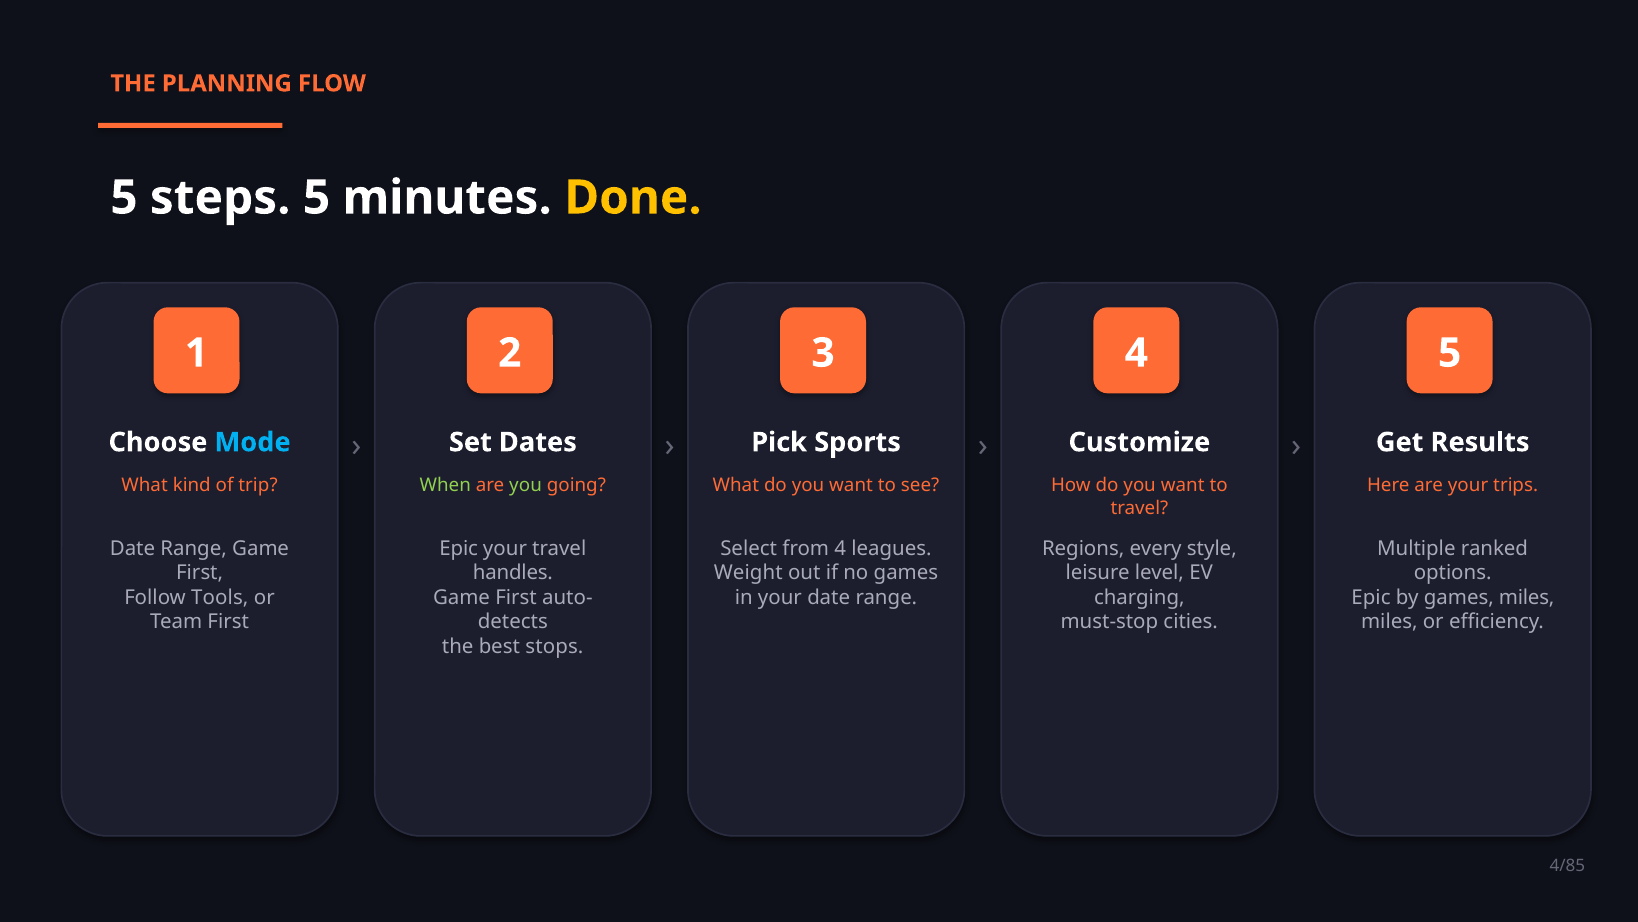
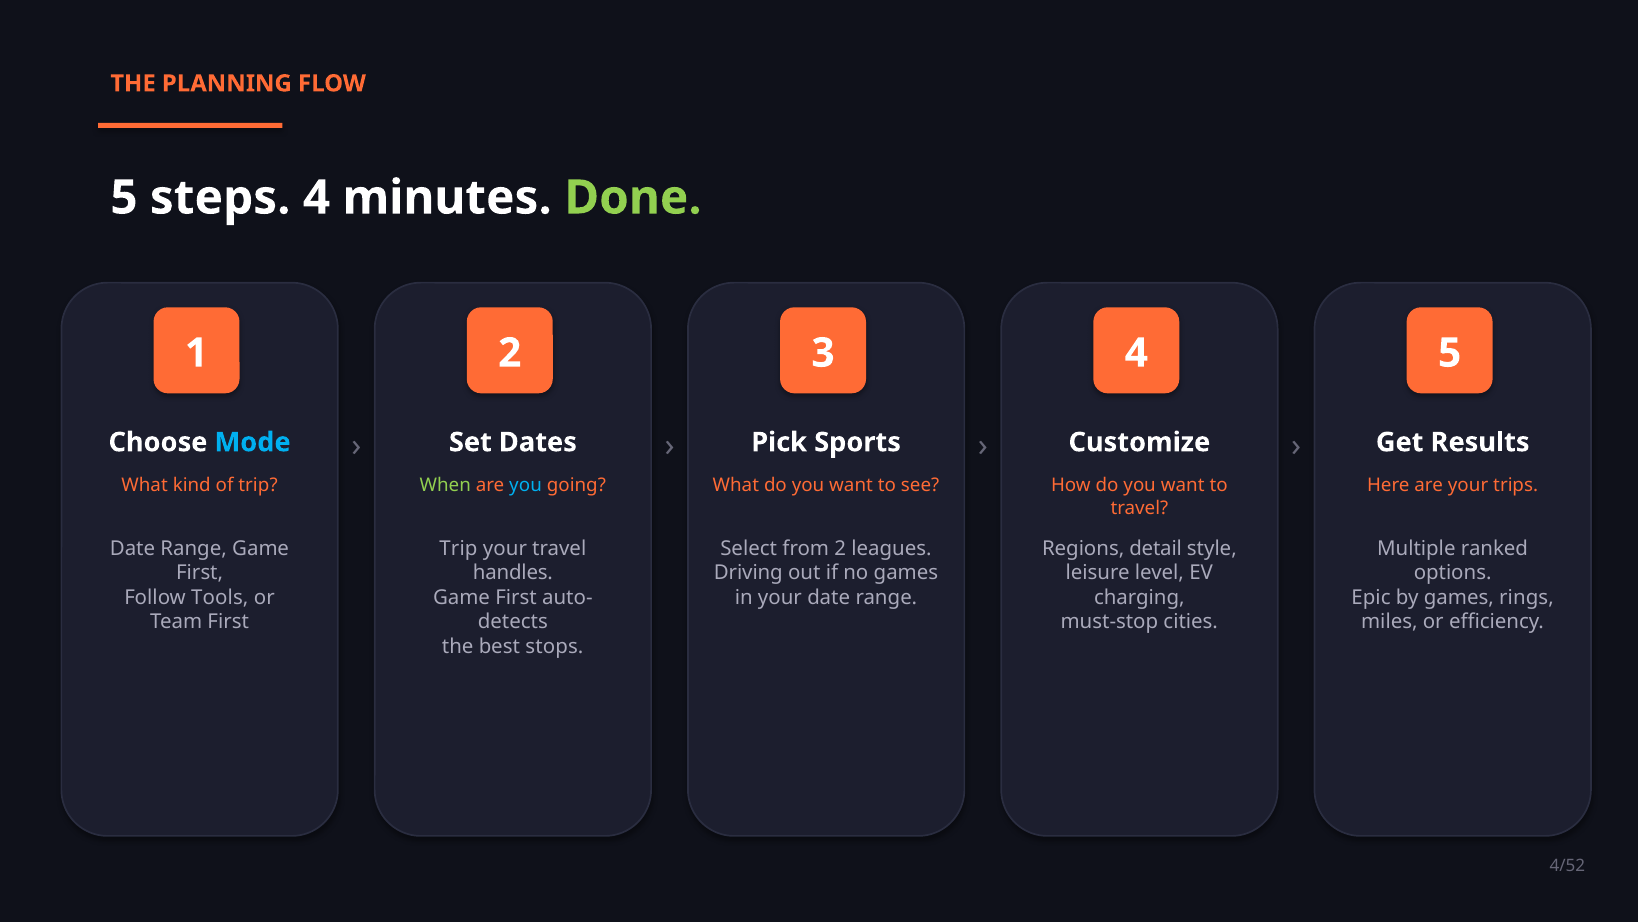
steps 5: 5 -> 4 (317, 198)
Done colour: yellow -> light green (633, 198)
you colour: light green -> light blue (526, 485)
Epic: Epic -> Trip (458, 548)
from 4: 4 -> 2 (840, 548)
every: every -> detail (1156, 548)
Weight: Weight -> Driving (748, 573)
games miles: miles -> rings (1526, 597)
4/85: 4/85 -> 4/52 (1567, 865)
